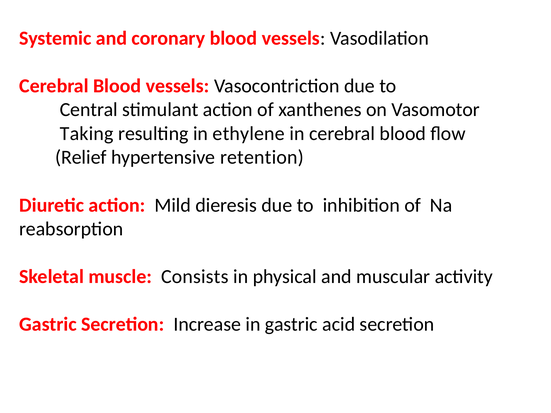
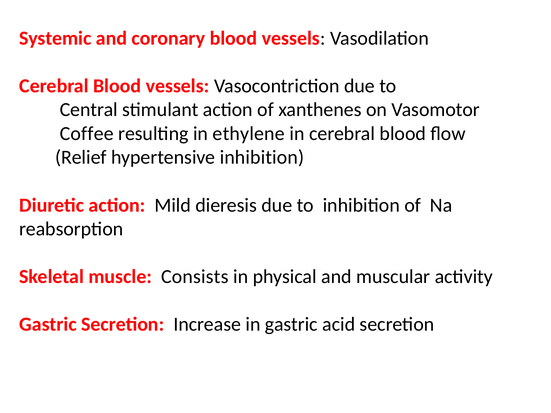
Taking: Taking -> Coffee (87, 134)
hypertensive retention: retention -> inhibition (262, 158)
